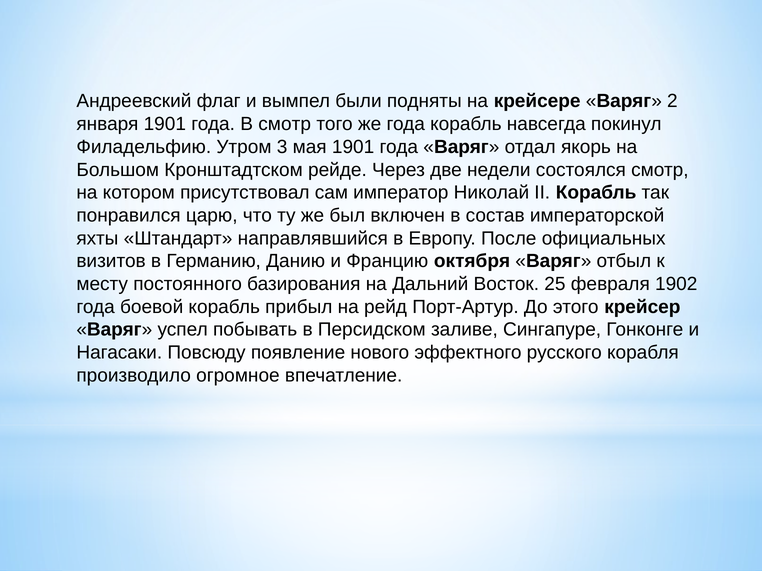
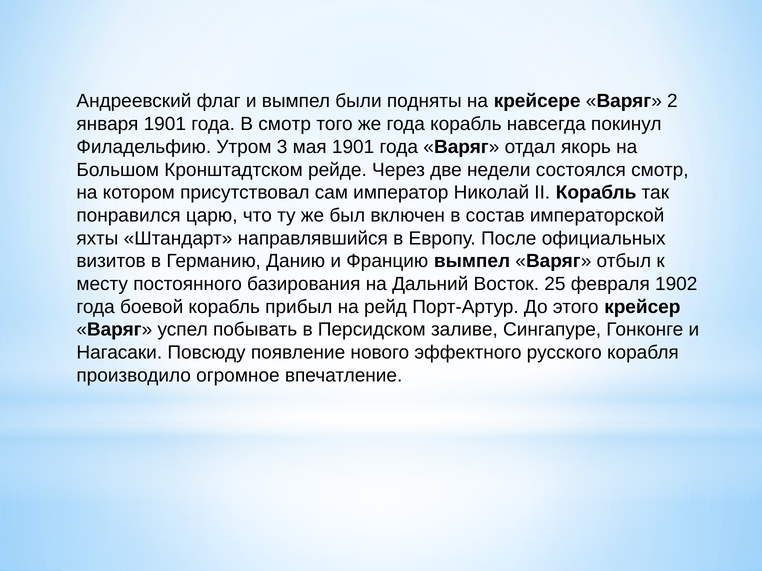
Францию октября: октября -> вымпел (472, 261)
